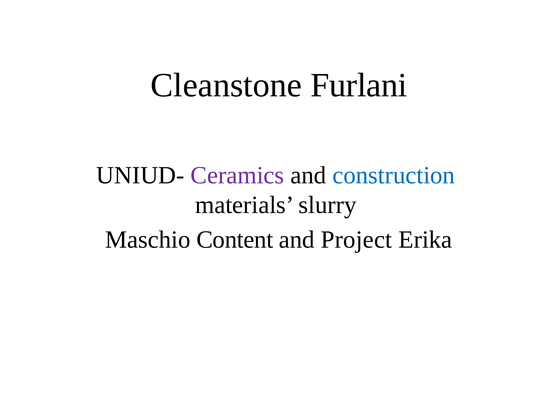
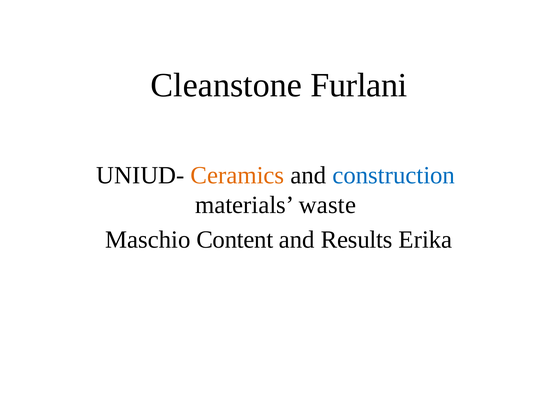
Ceramics colour: purple -> orange (237, 175)
slurry: slurry -> waste (327, 205)
Project: Project -> Results (357, 240)
